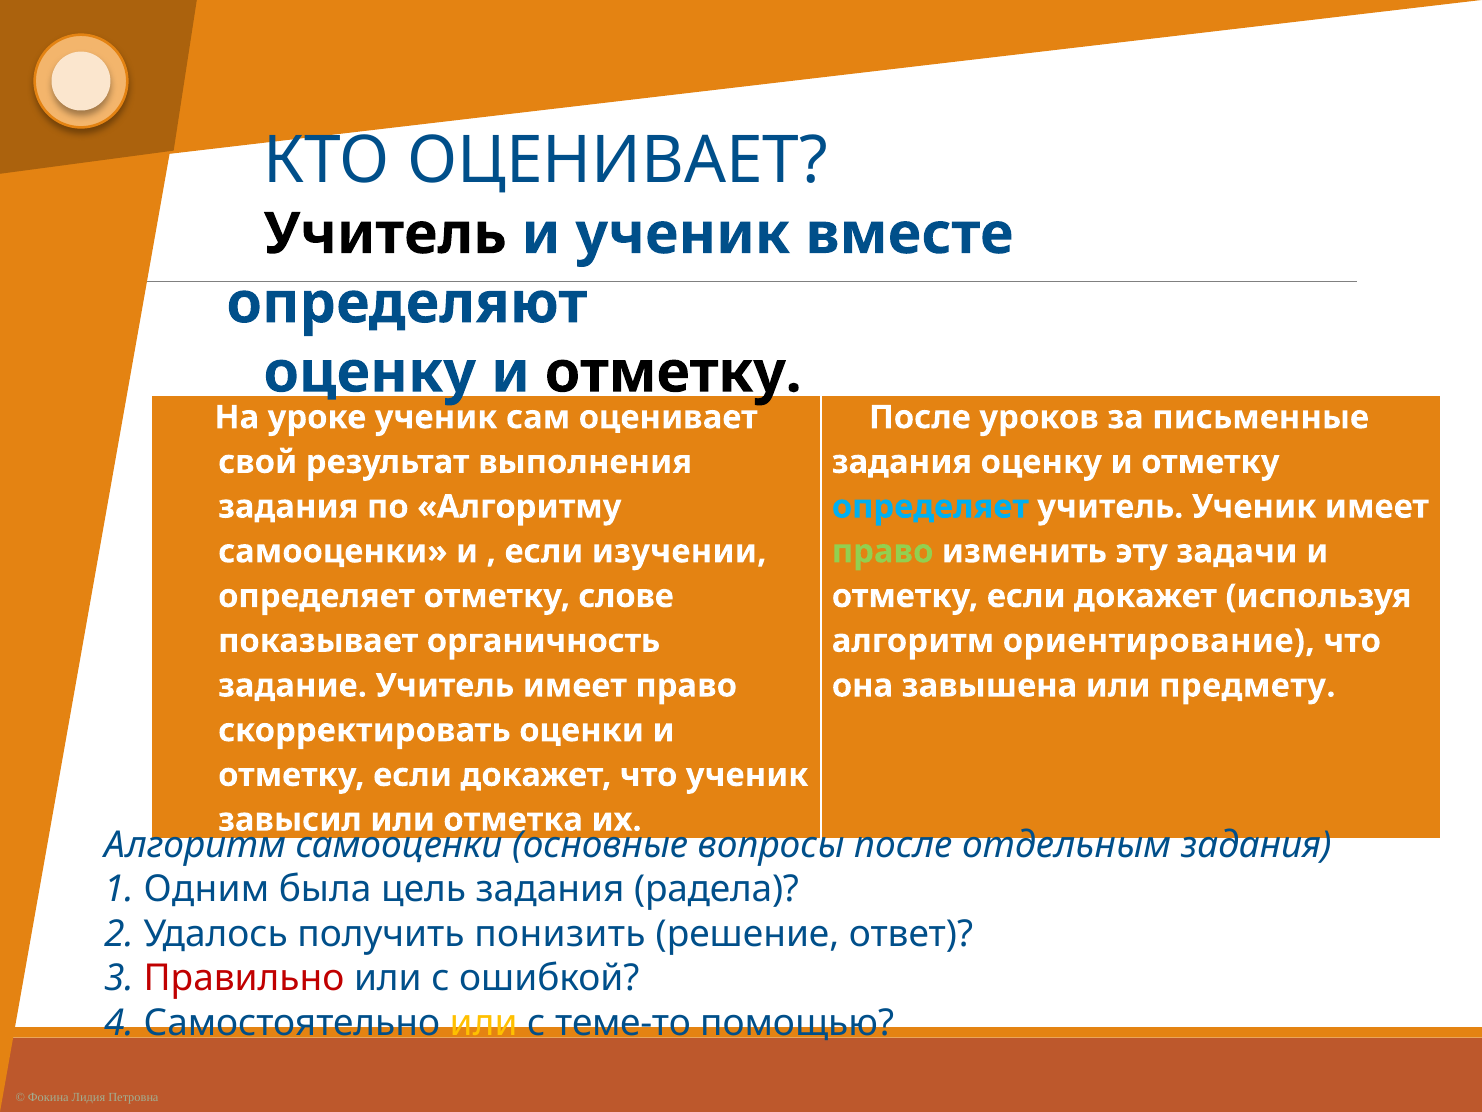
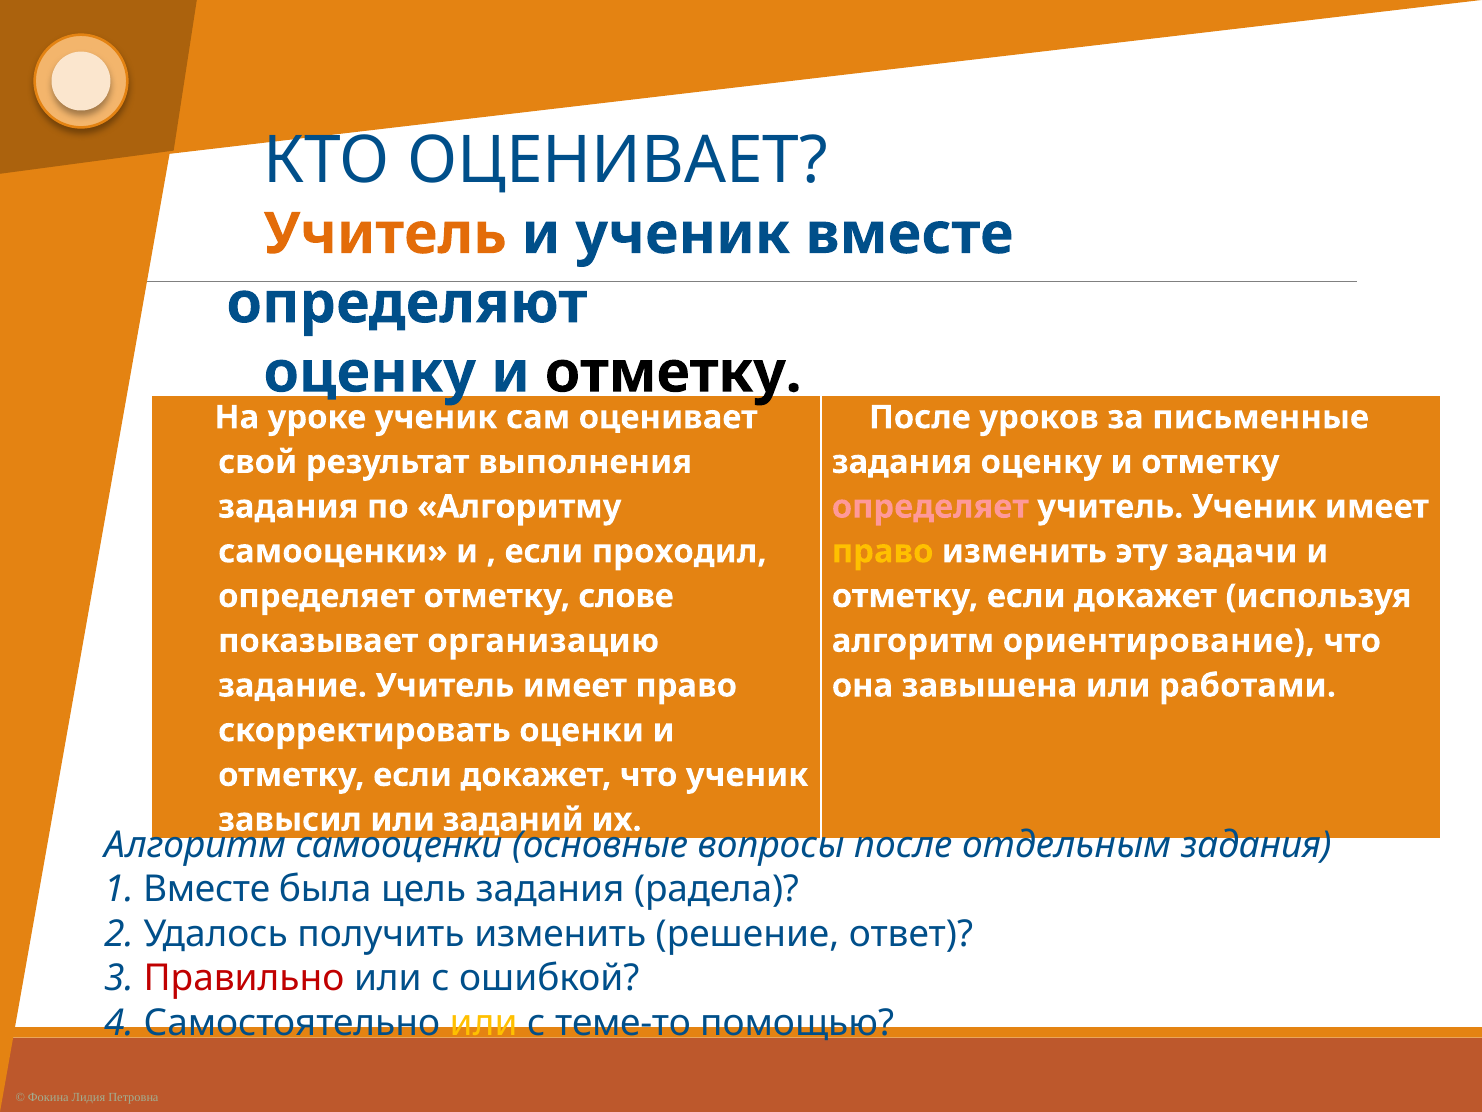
Учитель colour: black -> orange (385, 234)
определяет colour: light blue -> pink (930, 507)
изучении: изучении -> проходил (679, 551)
право colour: light green -> yellow (883, 551)
органичность: органичность -> организацию (543, 641)
предмету: предмету -> работами (1247, 685)
отметка: отметка -> заданий (513, 819)
1 Одним: Одним -> Вместе (207, 889)
получить понизить: понизить -> изменить (560, 933)
